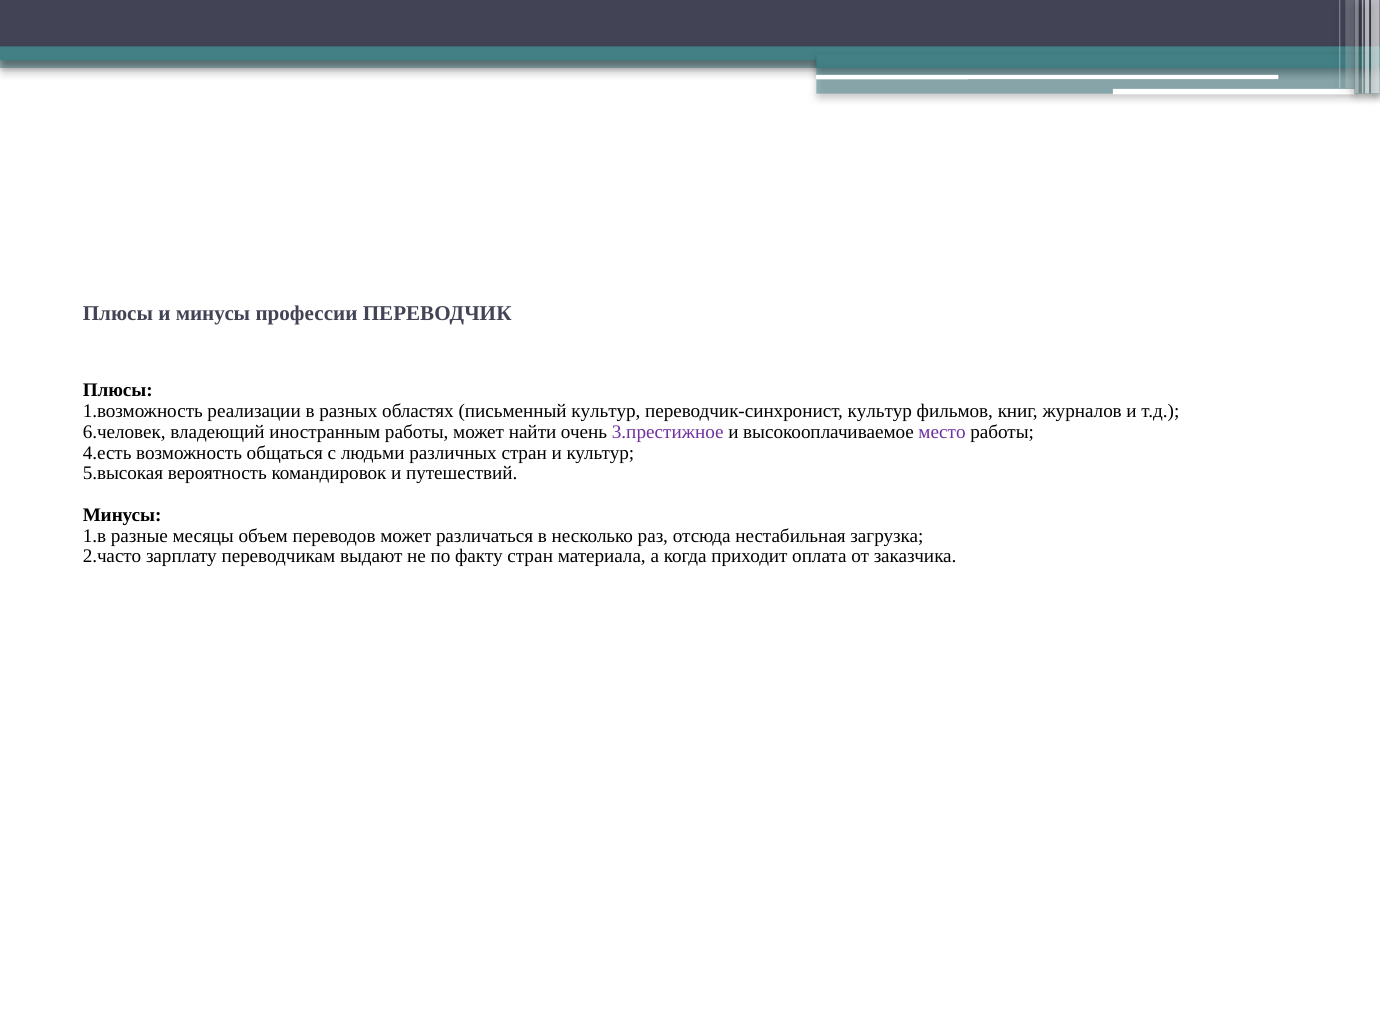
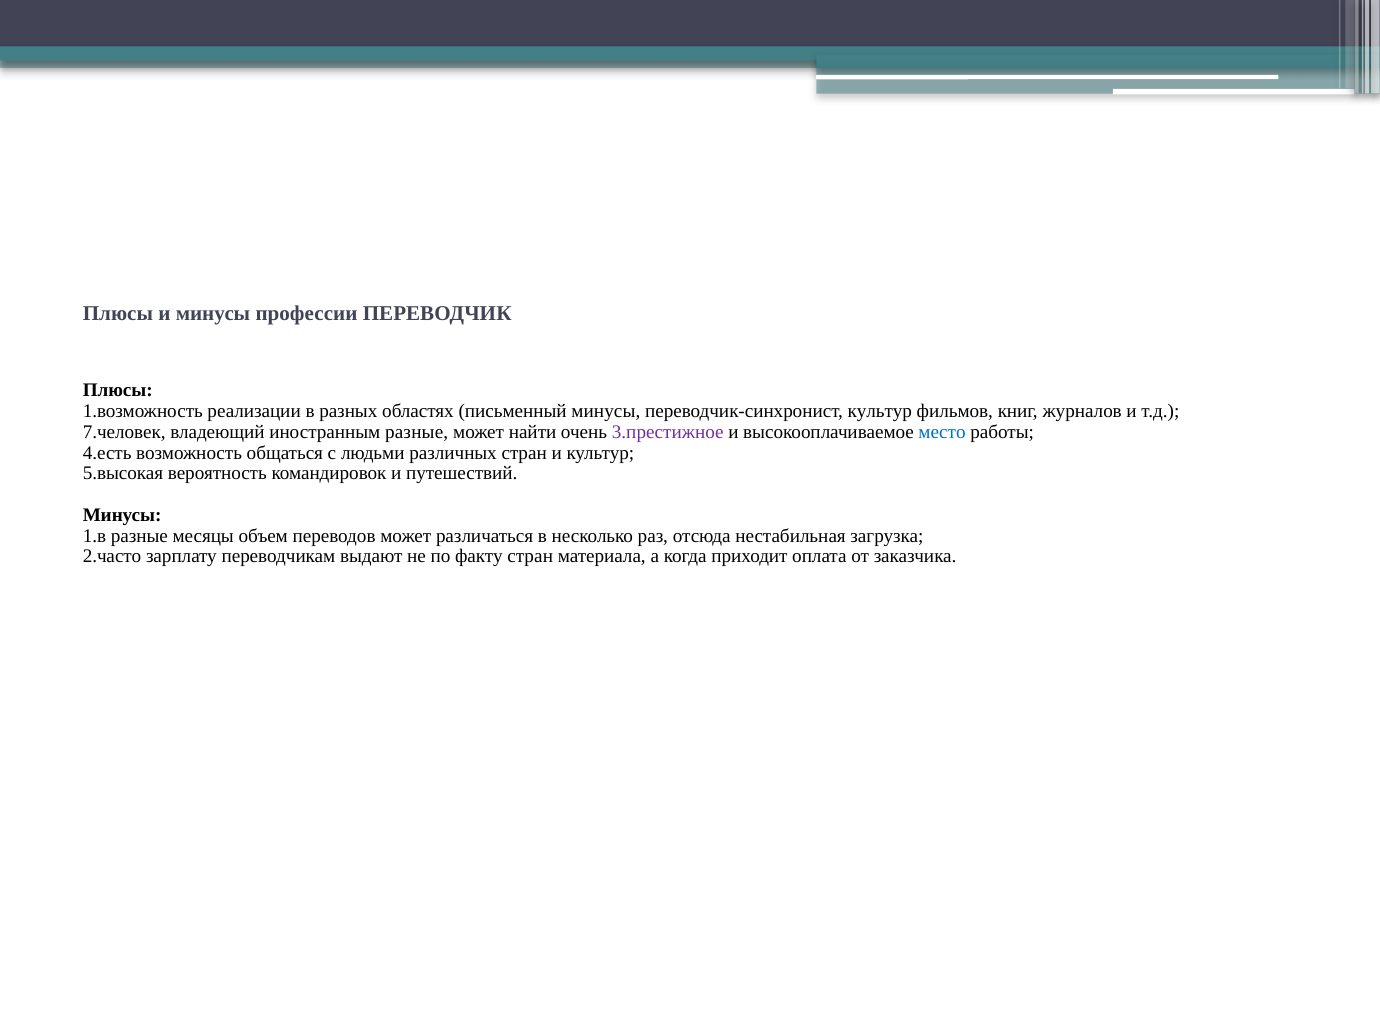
письменный культур: культур -> минусы (606, 411)
6.человек: 6.человек -> 7.человек (124, 432)
иностранным работы: работы -> разные (417, 432)
место colour: purple -> blue (942, 432)
